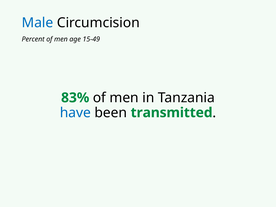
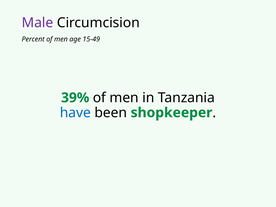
Male colour: blue -> purple (38, 23)
83%: 83% -> 39% (75, 98)
transmitted: transmitted -> shopkeeper (172, 113)
